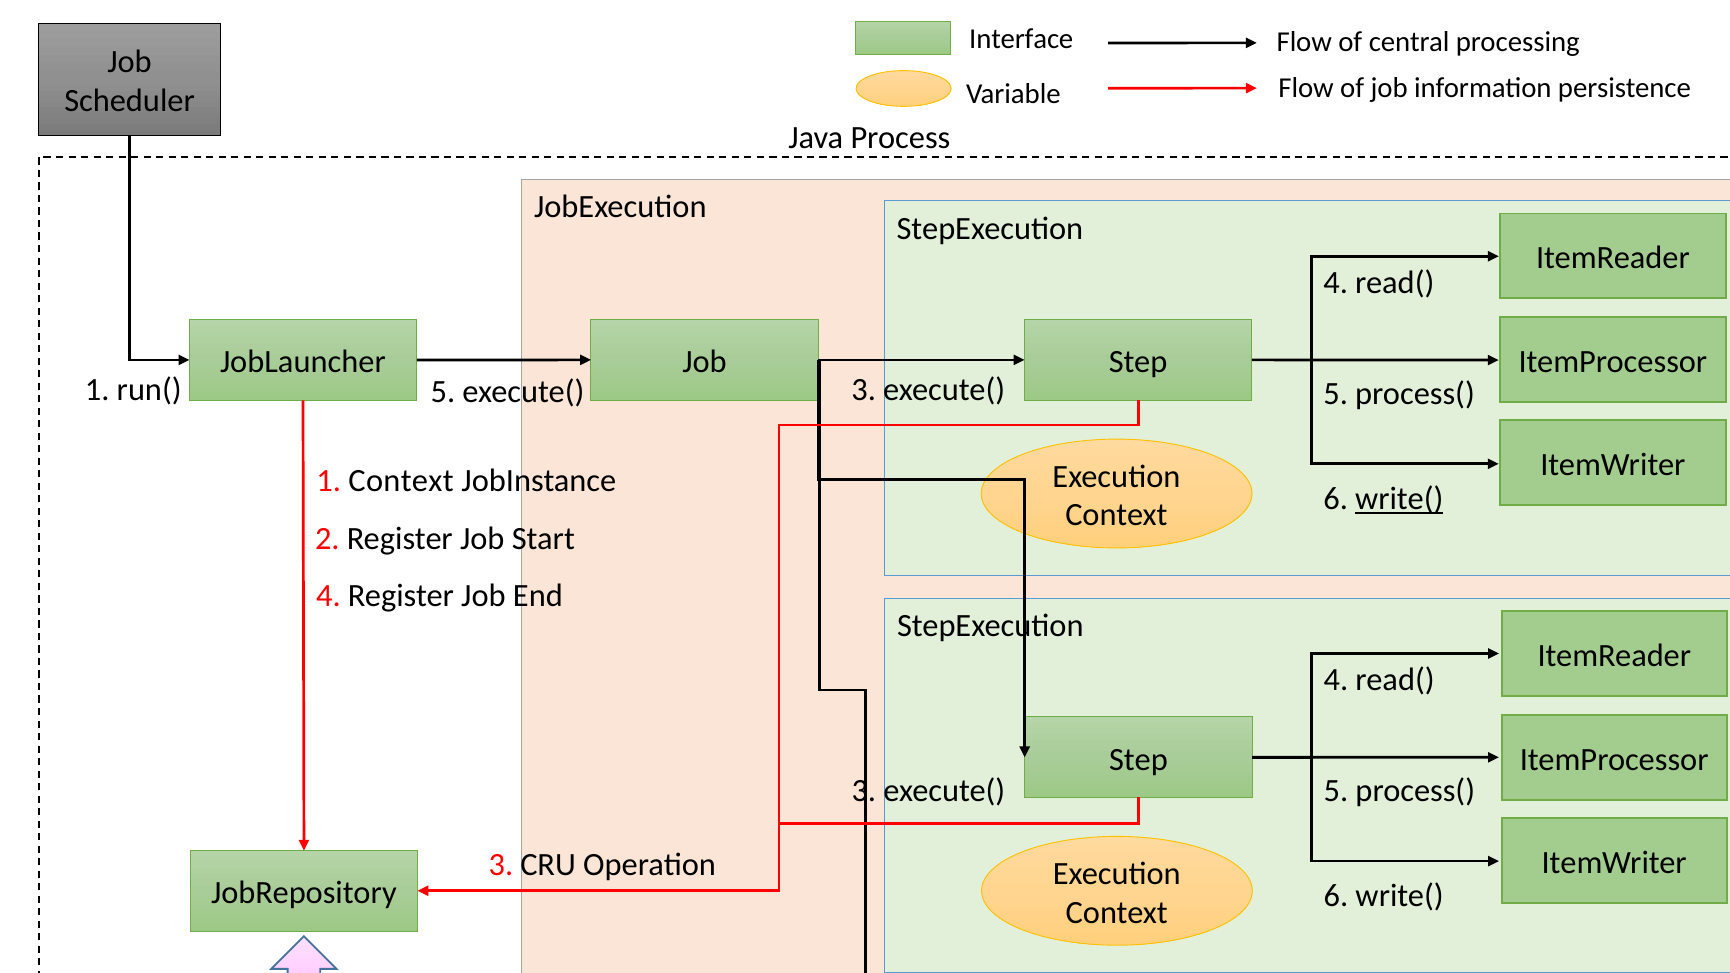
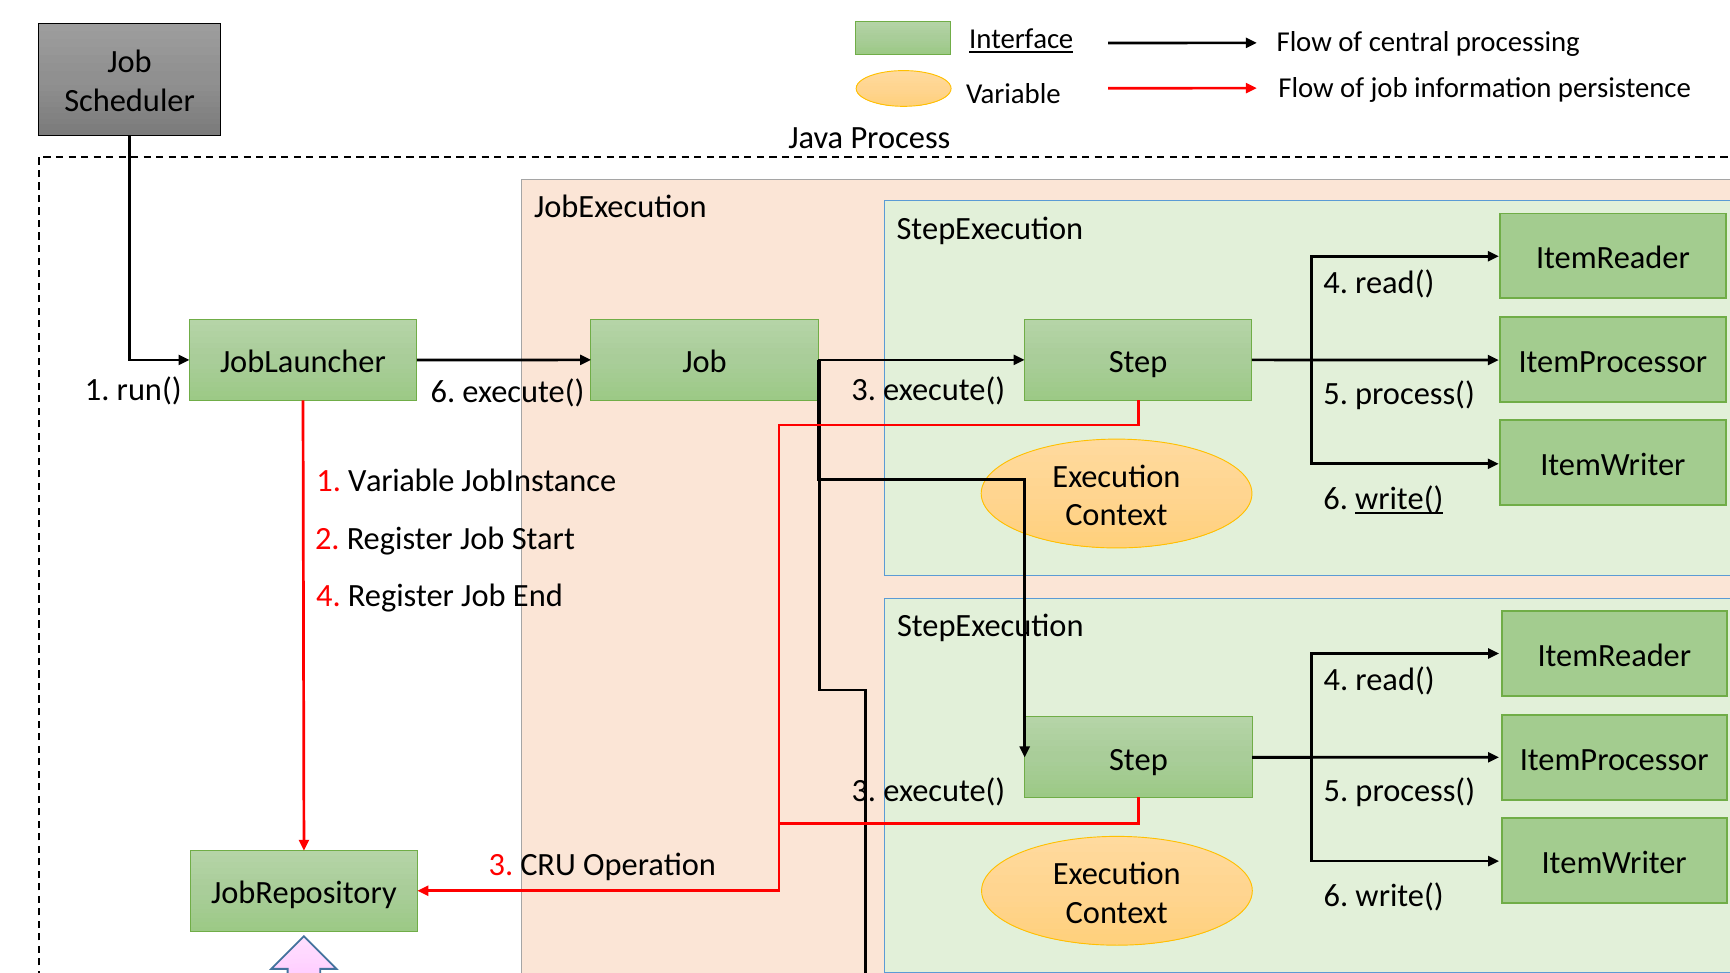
Interface underline: none -> present (1021, 39)
run( 5: 5 -> 6 (443, 392)
1 Context: Context -> Variable (401, 481)
